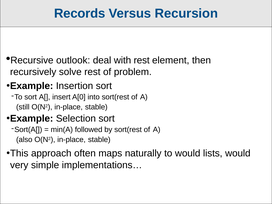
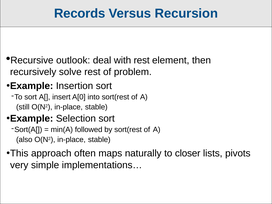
to would: would -> closer (188, 153)
lists would: would -> pivots (238, 153)
